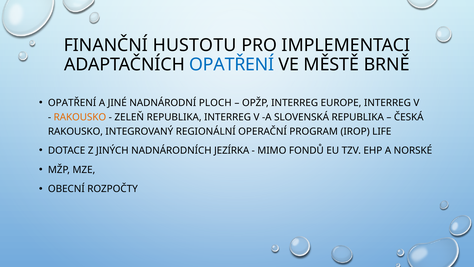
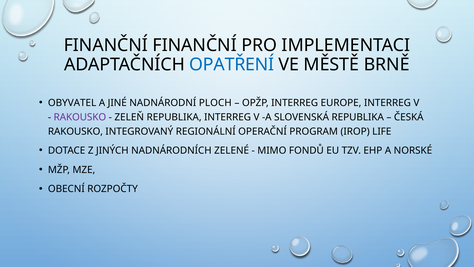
FINANČNÍ HUSTOTU: HUSTOTU -> FINANČNÍ (195, 45)
OPATŘENÍ: OPATŘENÍ -> OBYVATEL (72, 103)
RAKOUSKO colour: orange -> purple (80, 117)
JEZÍRKA: JEZÍRKA -> ZELENÉ (232, 150)
